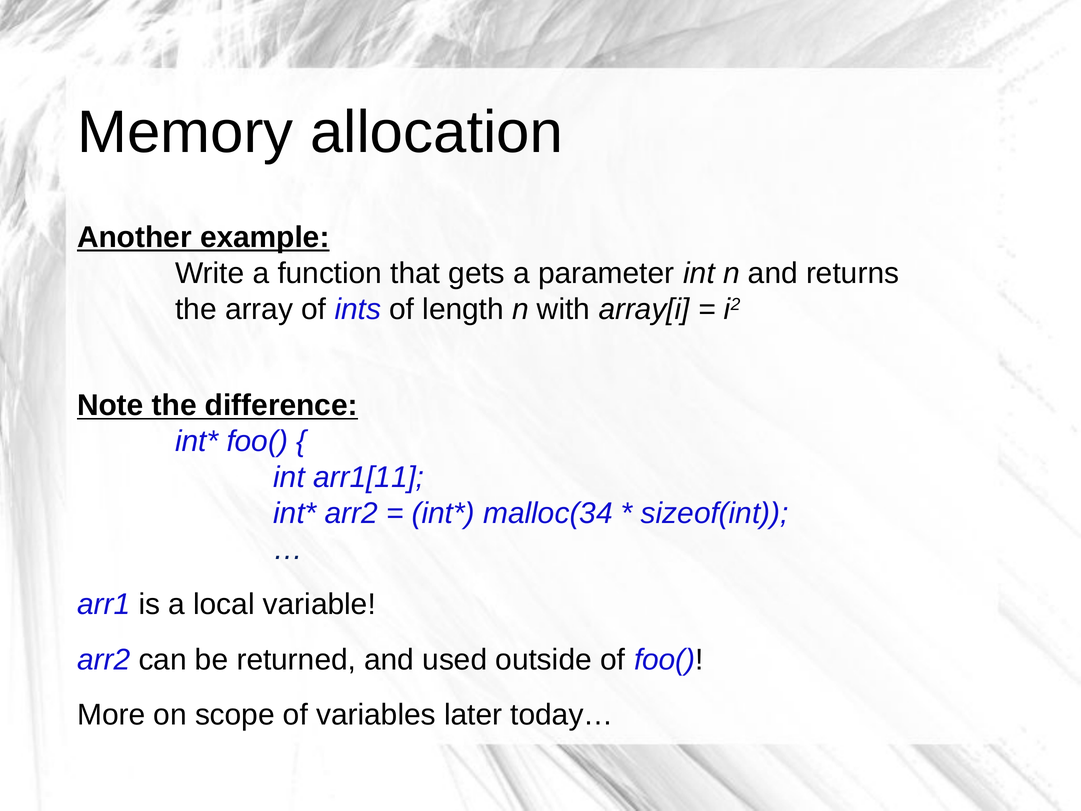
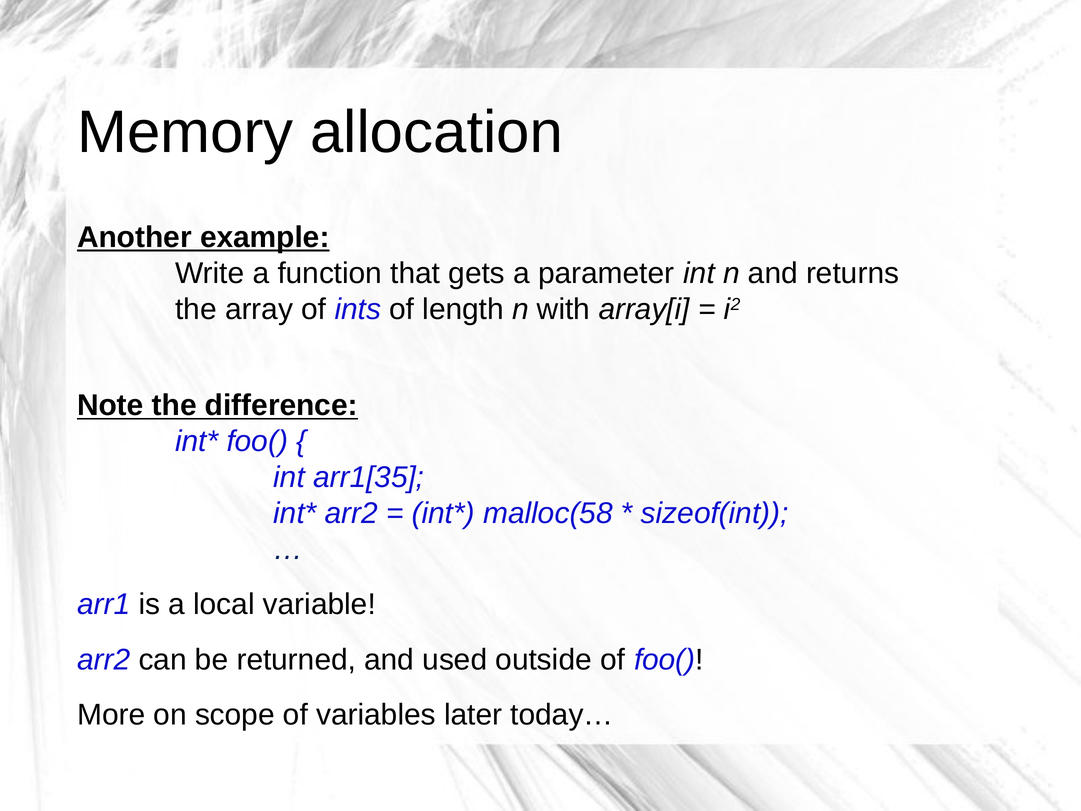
arr1[11: arr1[11 -> arr1[35 (369, 477)
malloc(34: malloc(34 -> malloc(58 (548, 513)
